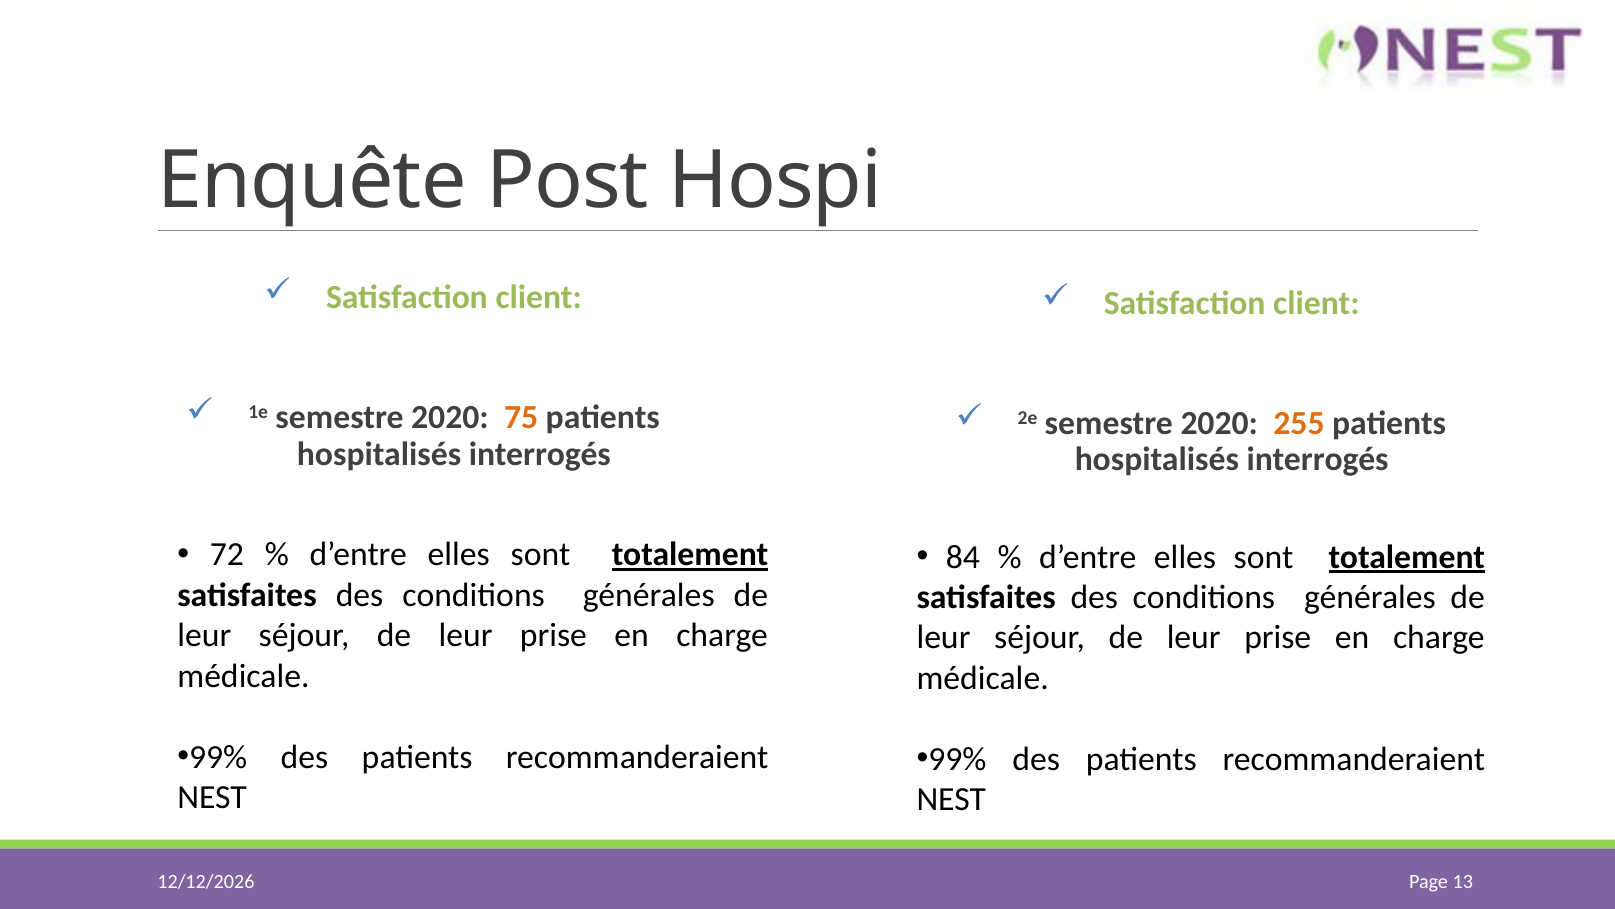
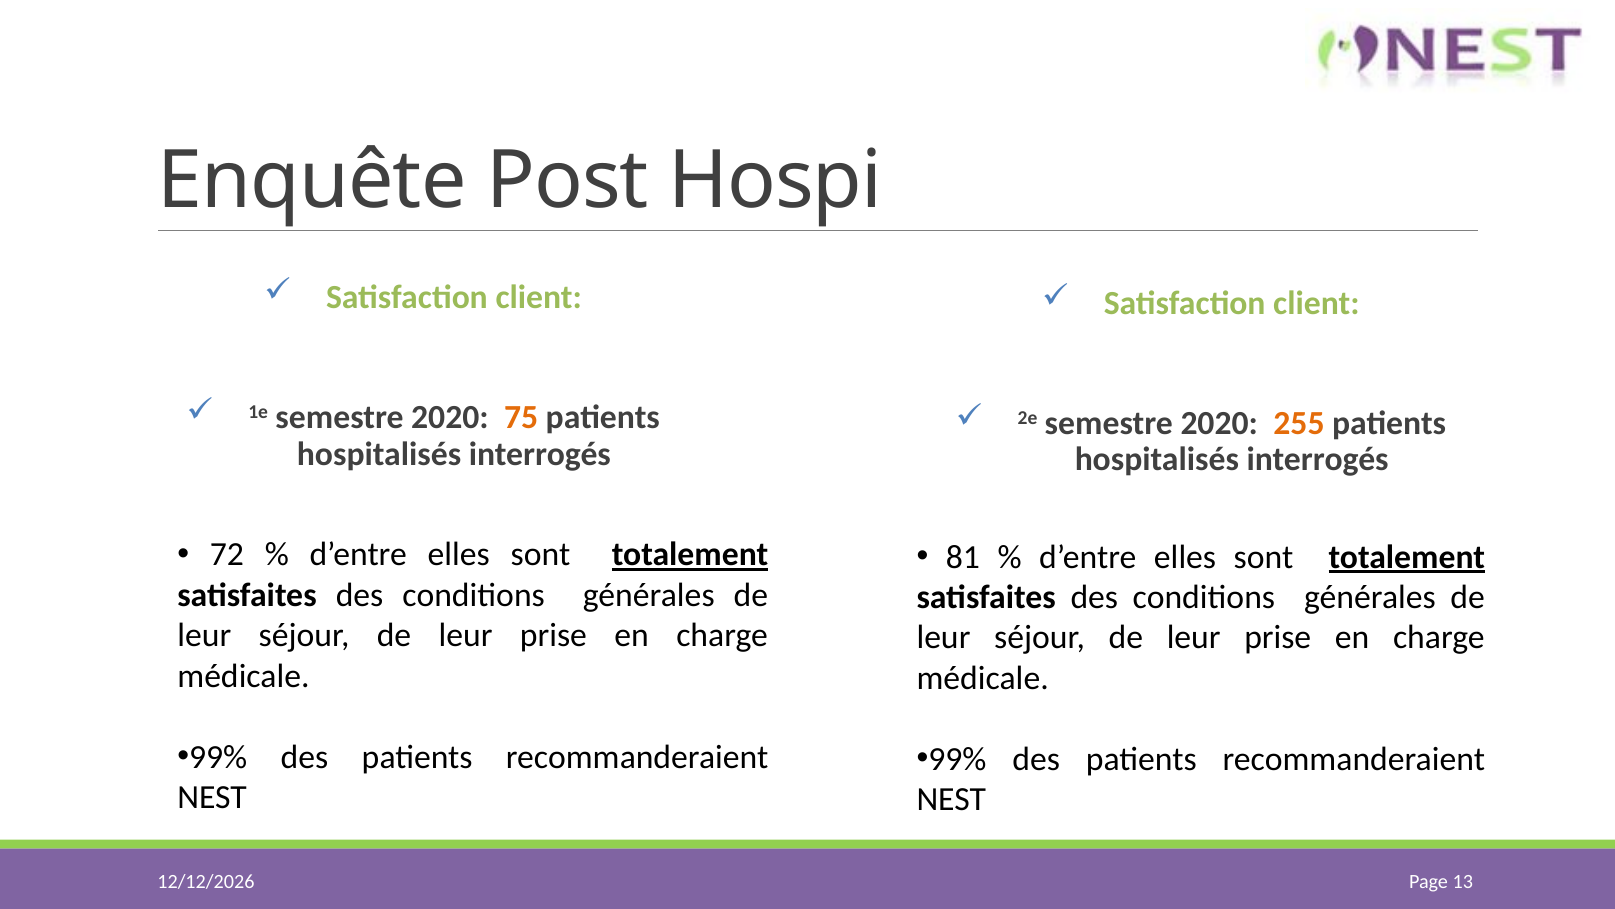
84: 84 -> 81 (963, 557)
